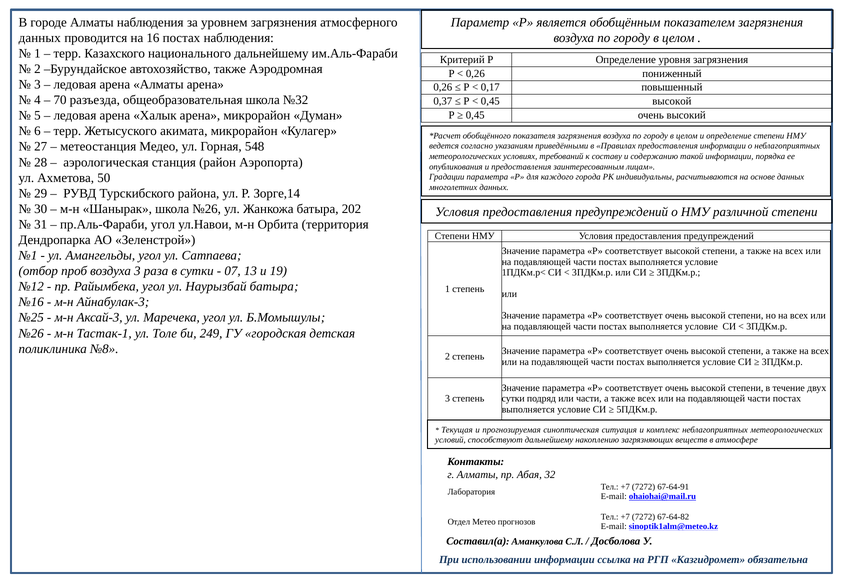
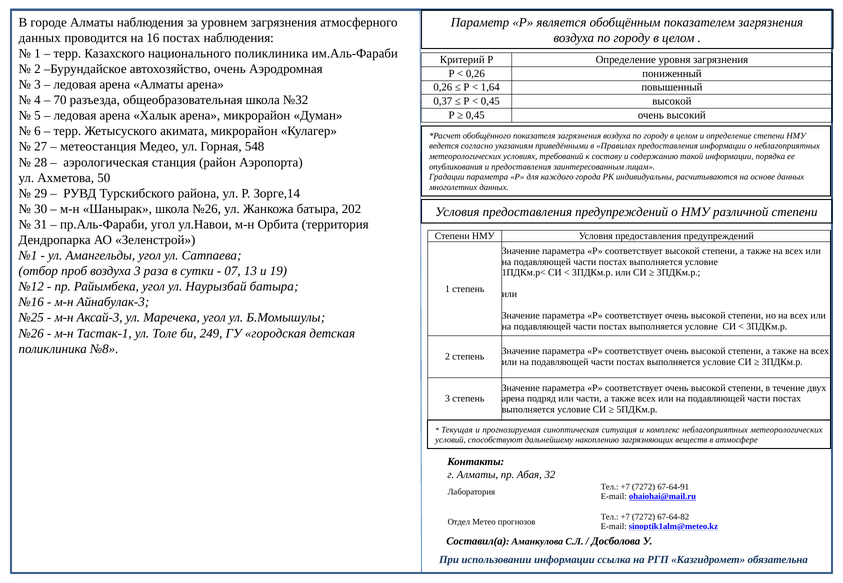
национального дальнейшему: дальнейшему -> поликлиника (271, 53)
автохозяйство также: также -> очень (230, 69)
0,17: 0,17 -> 1,64 (490, 87)
сутки: сутки -> арена (513, 399)
